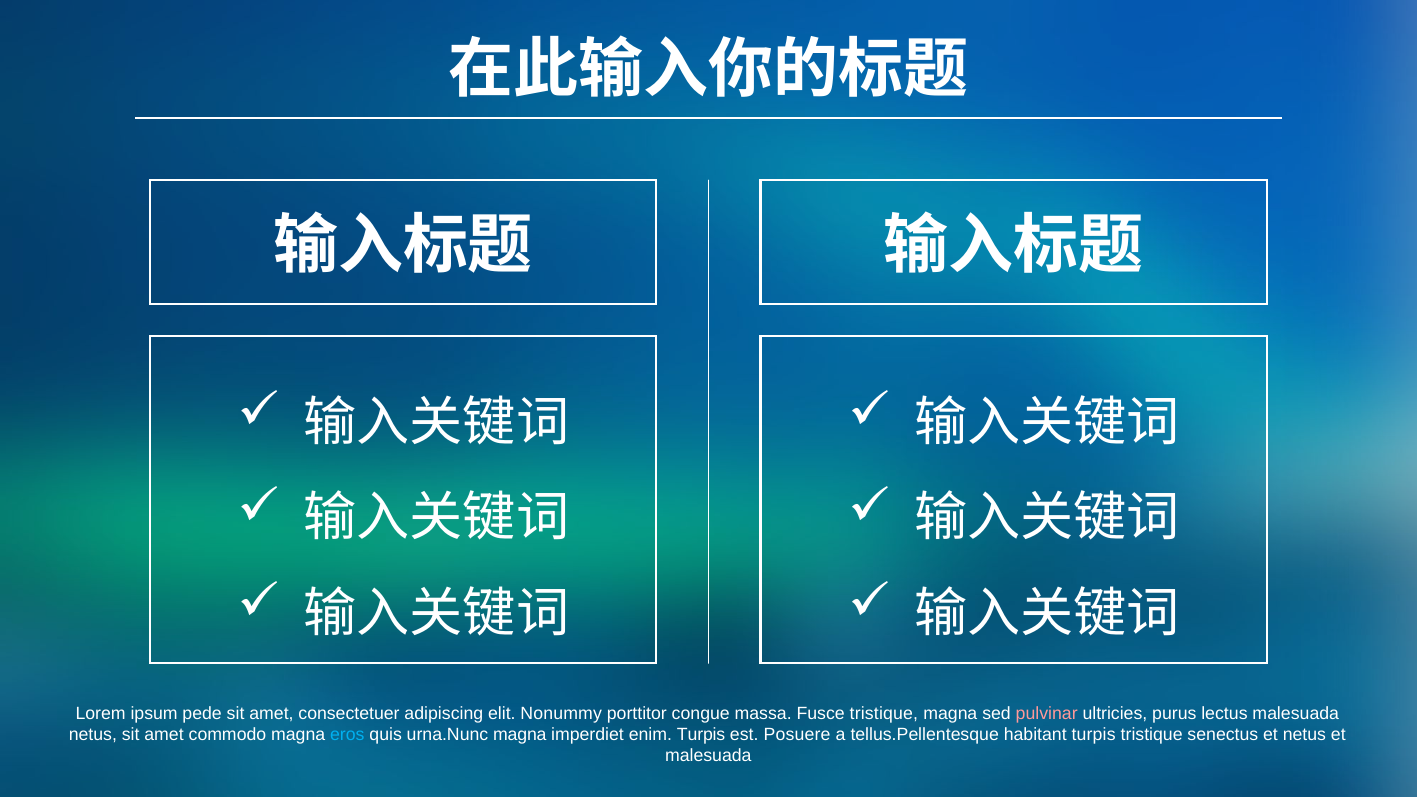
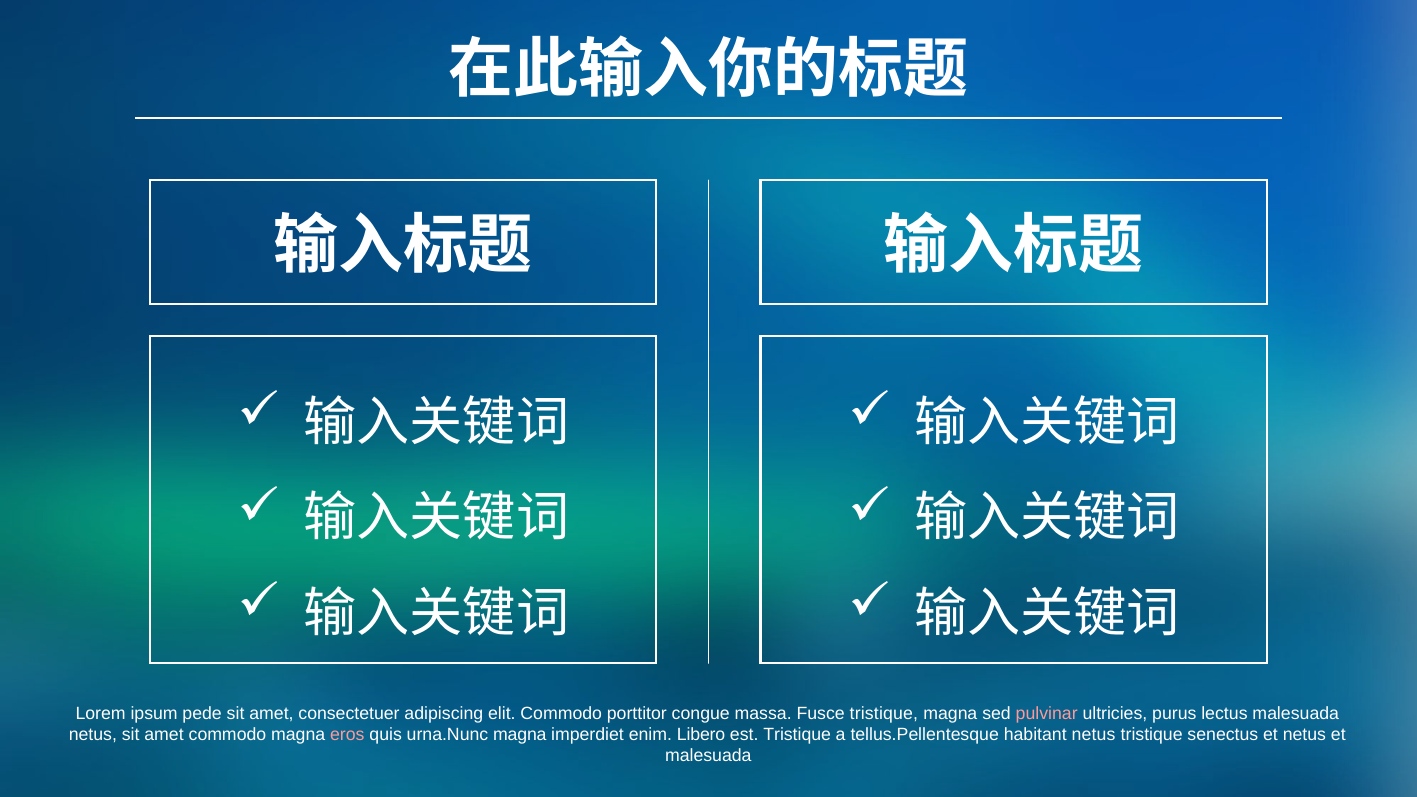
elit Nonummy: Nonummy -> Commodo (561, 713)
eros colour: light blue -> pink (347, 735)
enim Turpis: Turpis -> Libero (701, 735)
est Posuere: Posuere -> Tristique (797, 735)
habitant turpis: turpis -> netus (1094, 735)
